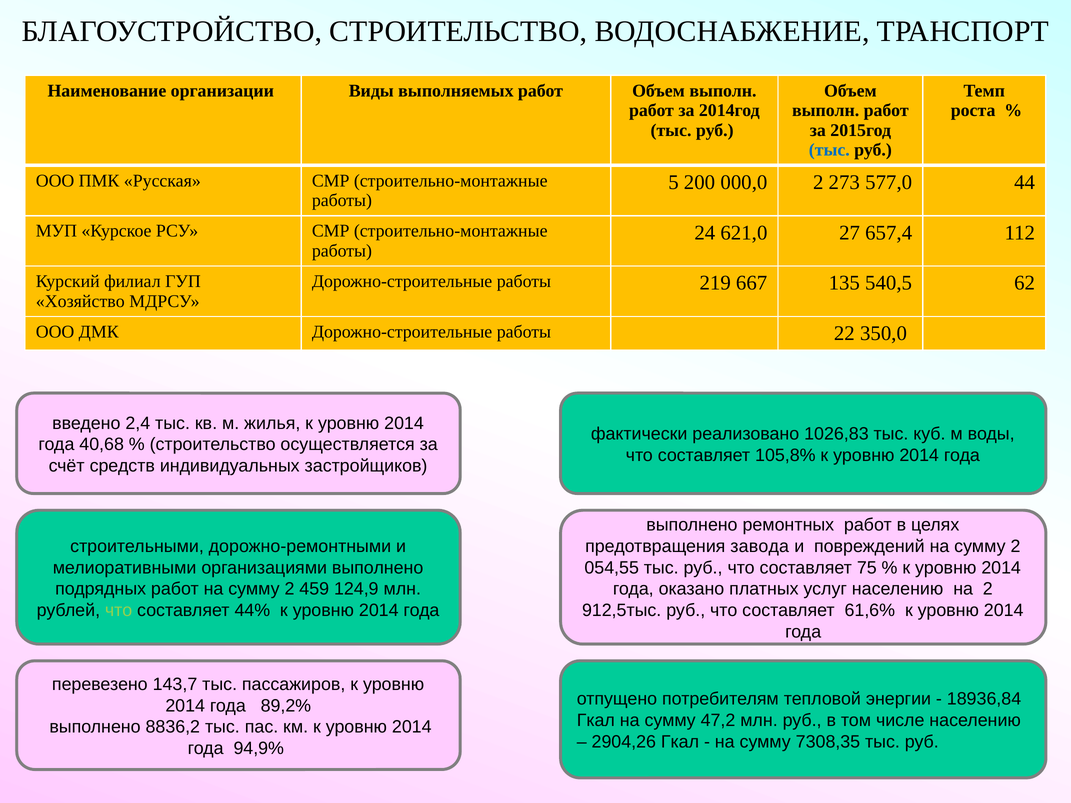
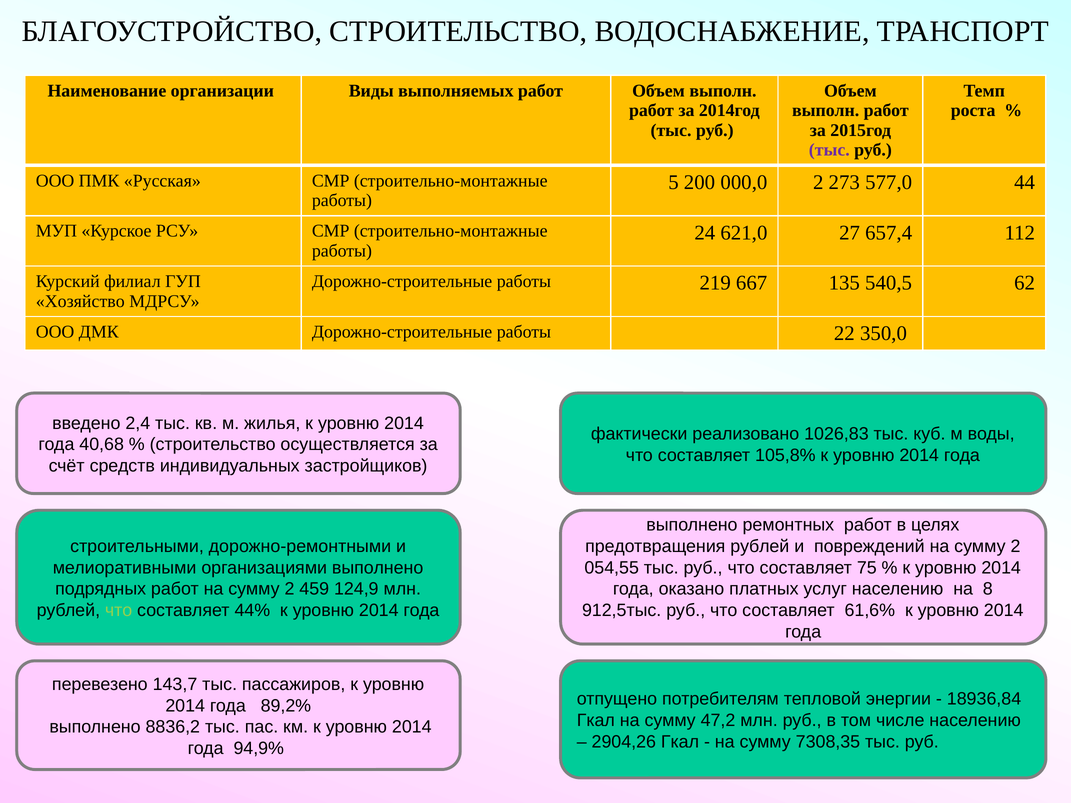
тыс colour: blue -> purple (829, 150)
предотвращения завода: завода -> рублей (760, 546)
на 2: 2 -> 8 (988, 589)
